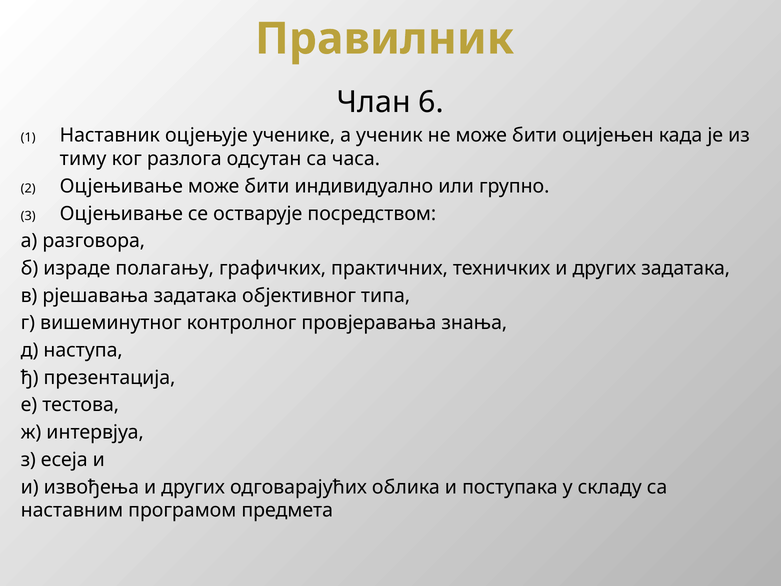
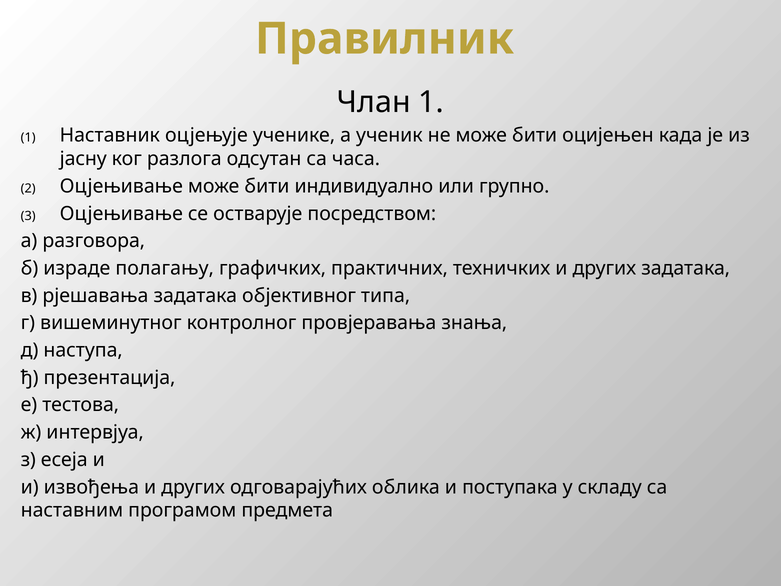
Члан 6: 6 -> 1 (431, 102)
тиму: тиму -> јасну (83, 159)
